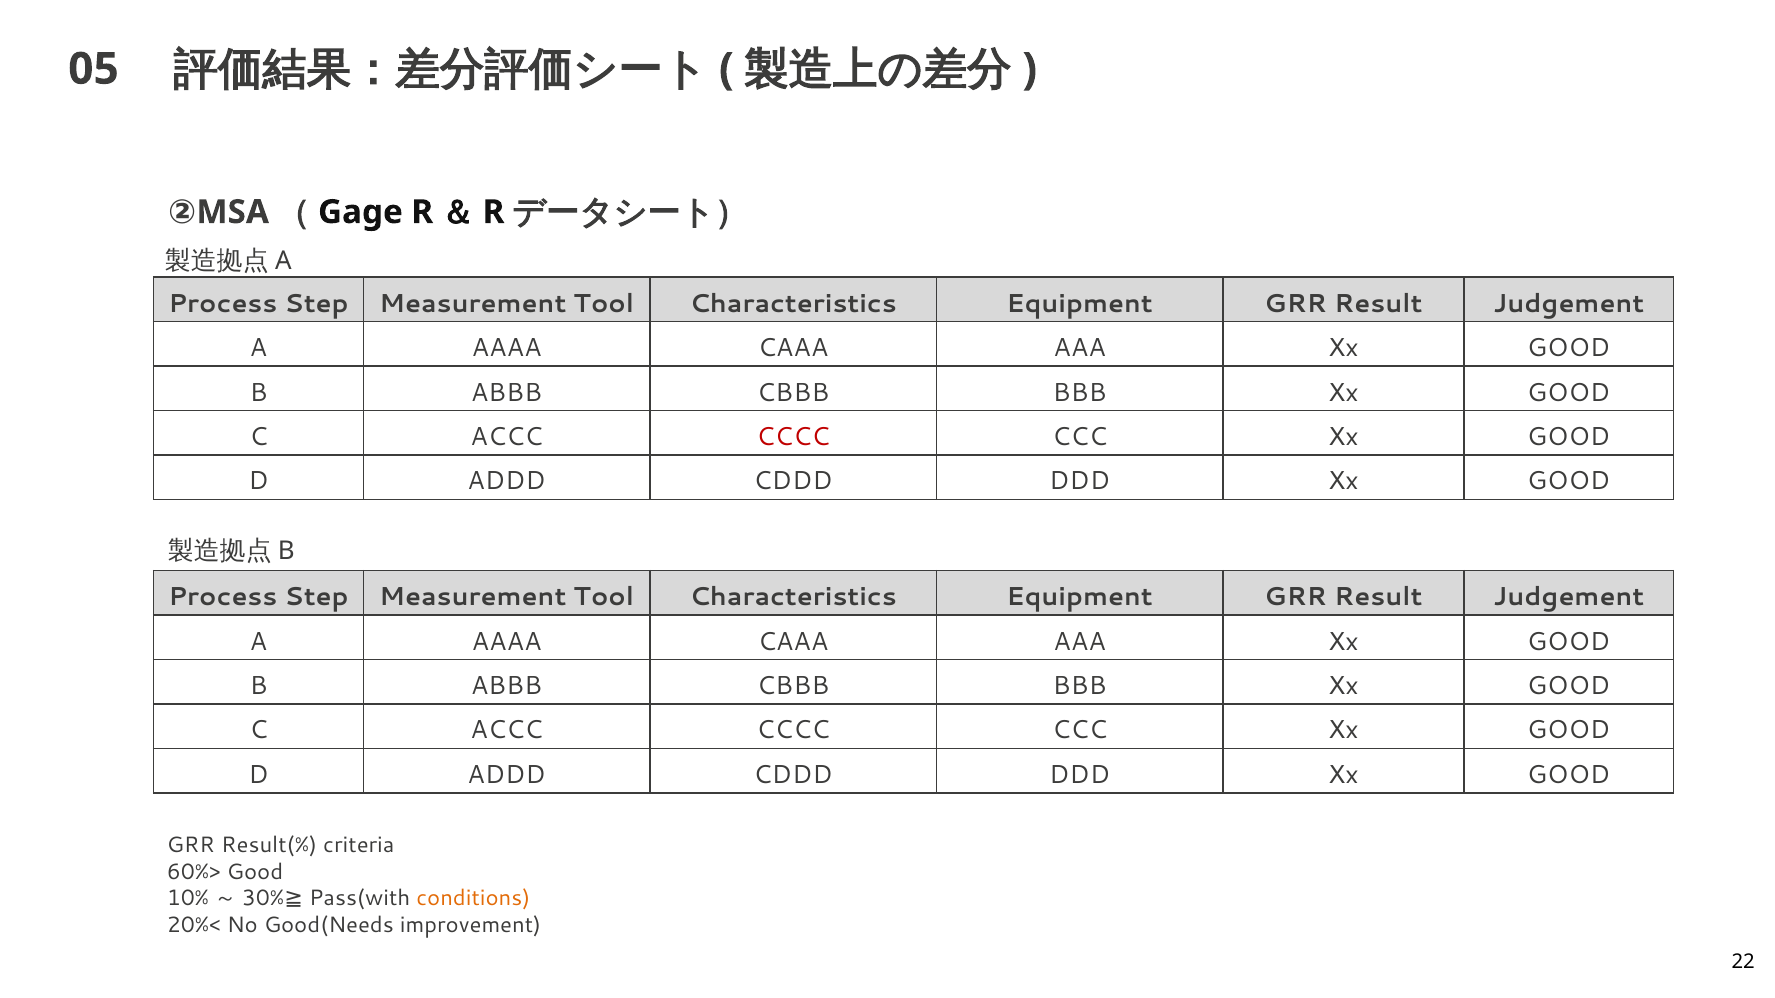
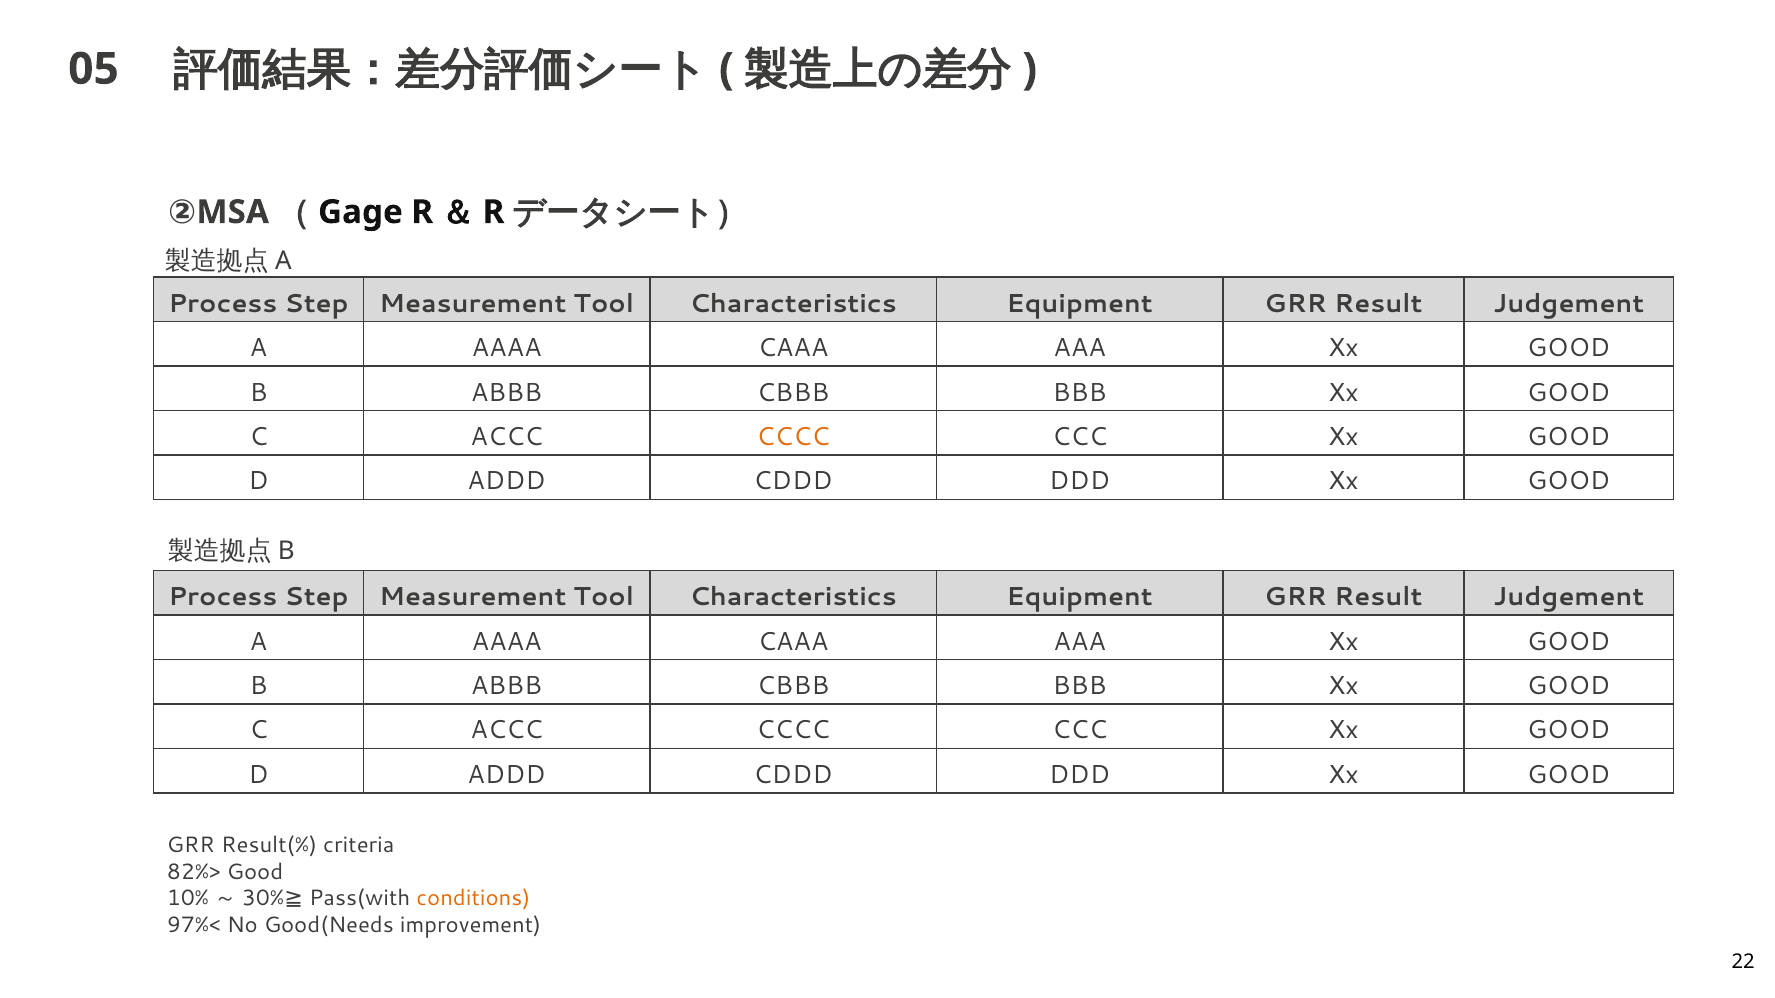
CCCC colour: red -> orange (793, 437)
60%>: 60%> -> 82%> (194, 872)
20%<: 20%< -> 97%< (194, 925)
